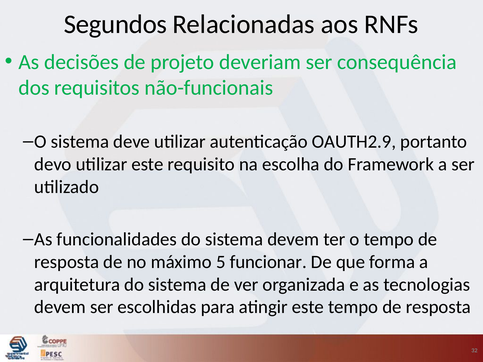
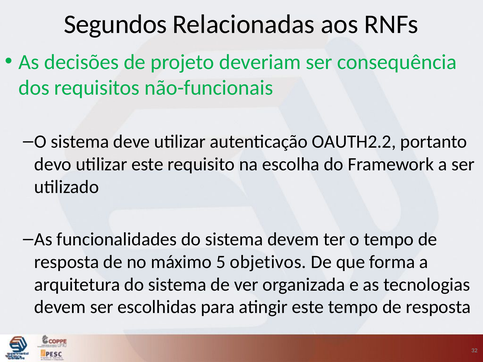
OAUTH2.9: OAUTH2.9 -> OAUTH2.2 (354, 142)
funcionar: funcionar -> objetivos (268, 262)
